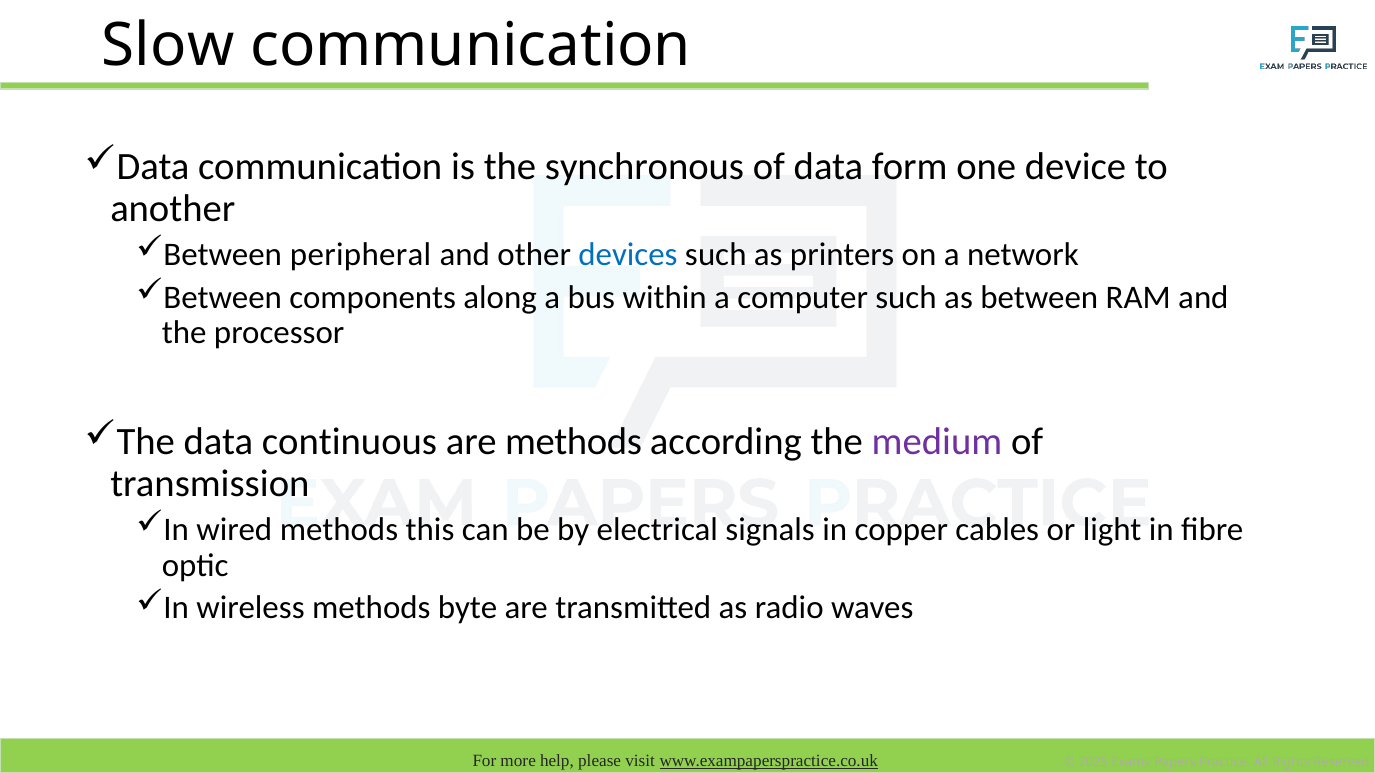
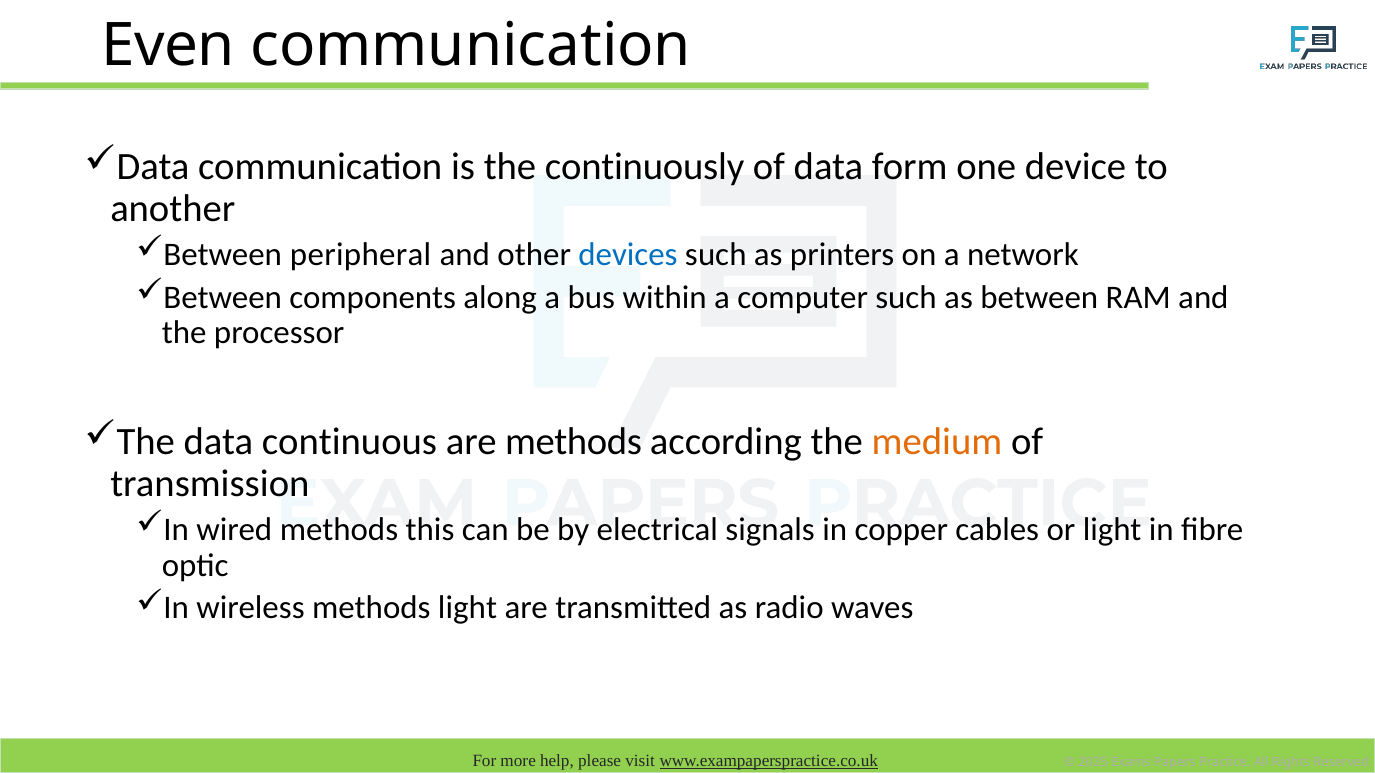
Slow: Slow -> Even (168, 45)
synchronous: synchronous -> continuously (645, 167)
medium colour: purple -> orange (937, 442)
methods byte: byte -> light (468, 608)
